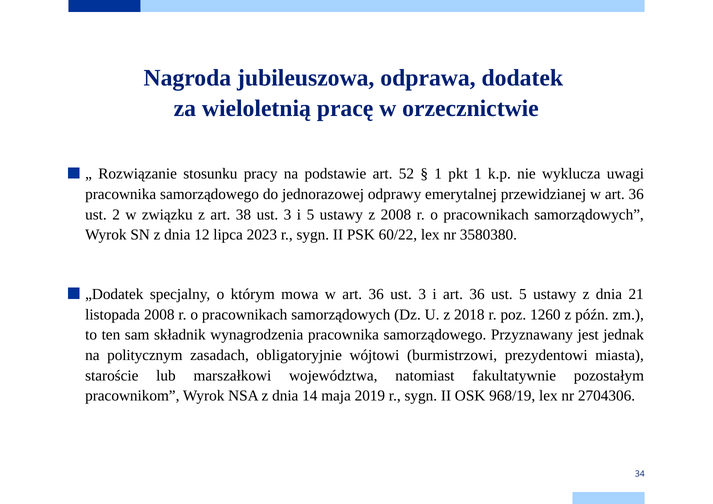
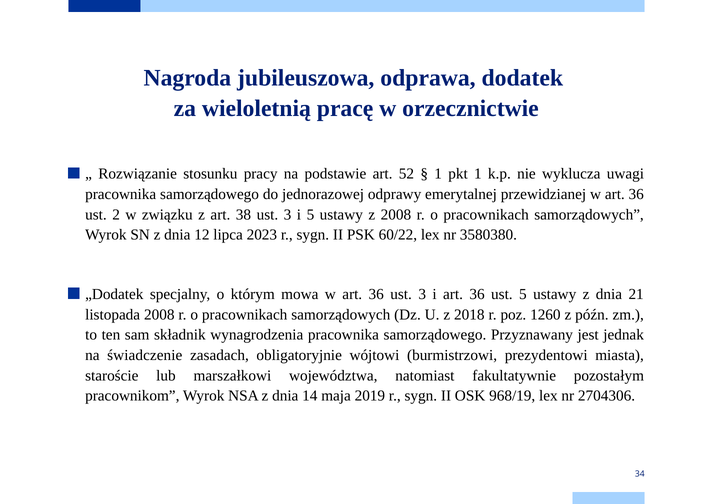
politycznym: politycznym -> świadczenie (145, 355)
